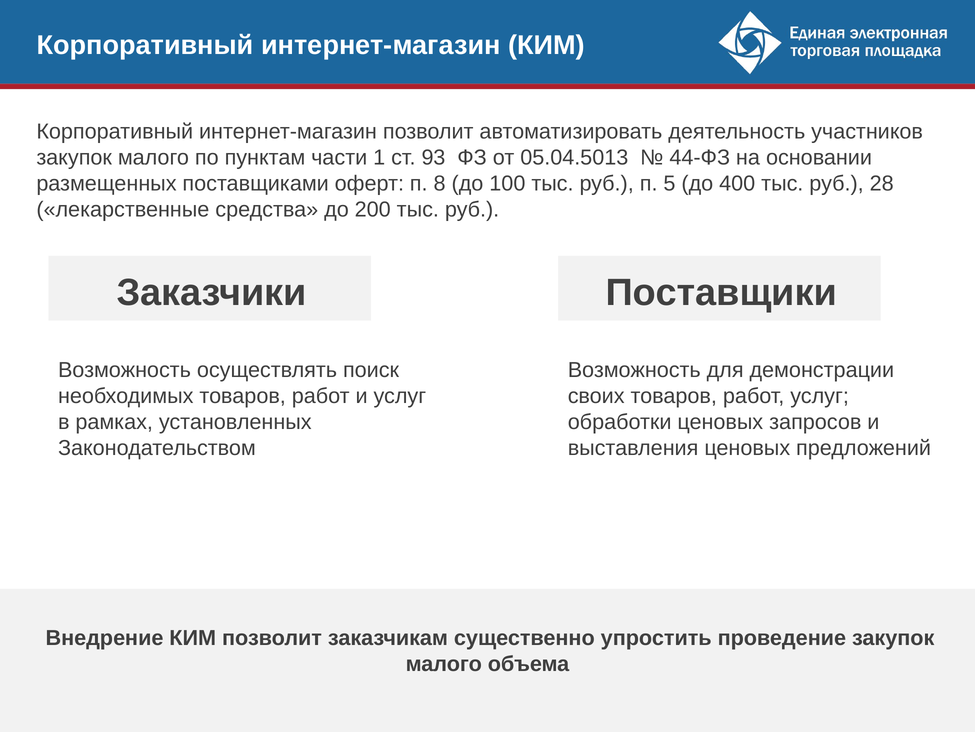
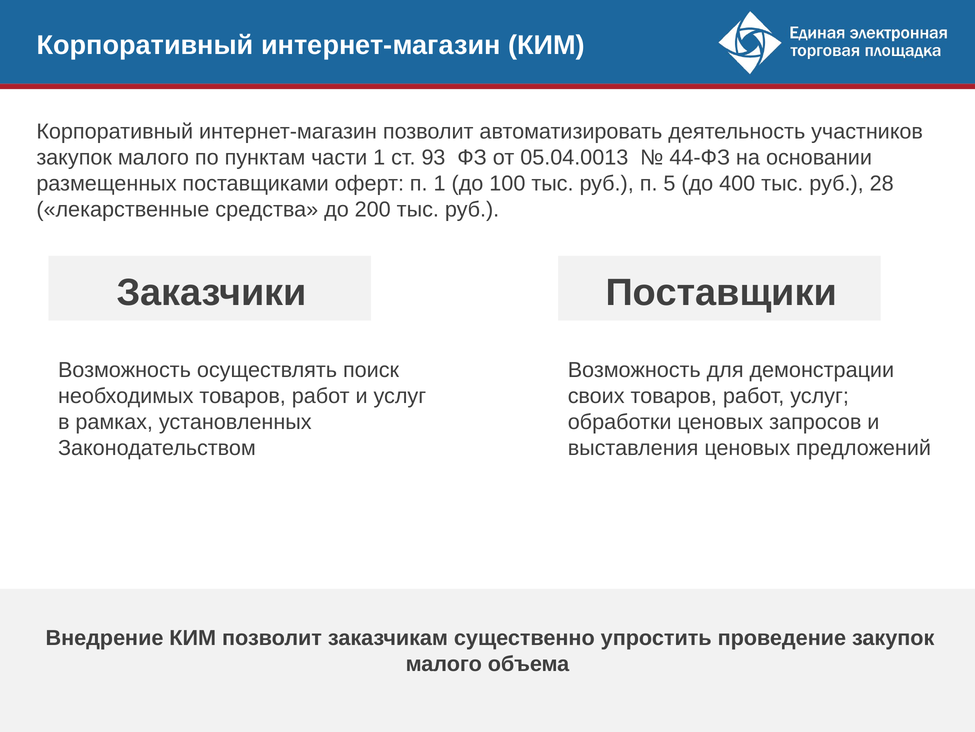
05.04.5013: 05.04.5013 -> 05.04.0013 (574, 157)
п 8: 8 -> 1 (440, 183)
